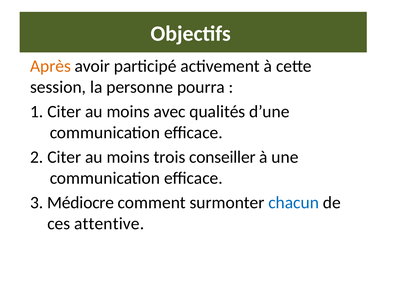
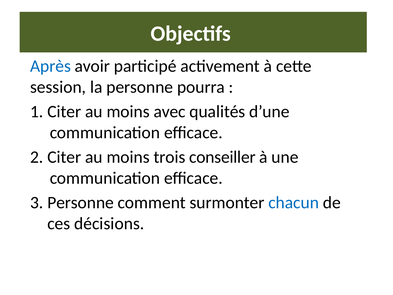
Après colour: orange -> blue (50, 66)
3 Médiocre: Médiocre -> Personne (81, 202)
attentive: attentive -> décisions (109, 223)
